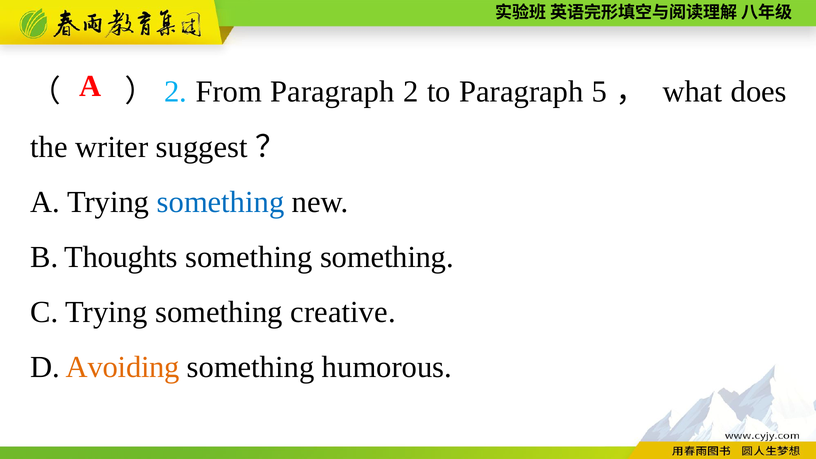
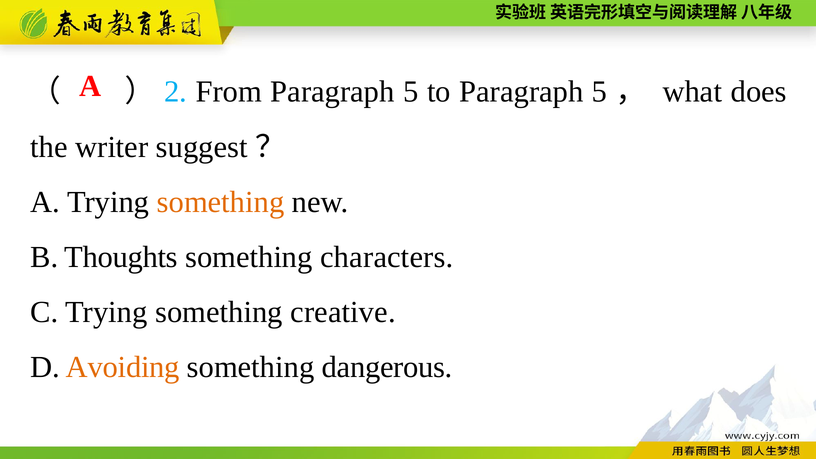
From Paragraph 2: 2 -> 5 (411, 92)
something colour: blue -> orange (221, 202)
something something: something -> characters (387, 257)
humorous: humorous -> dangerous (387, 367)
